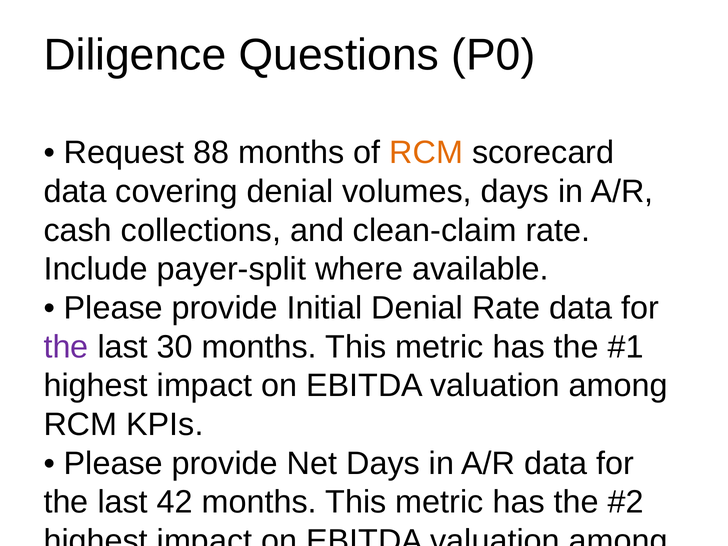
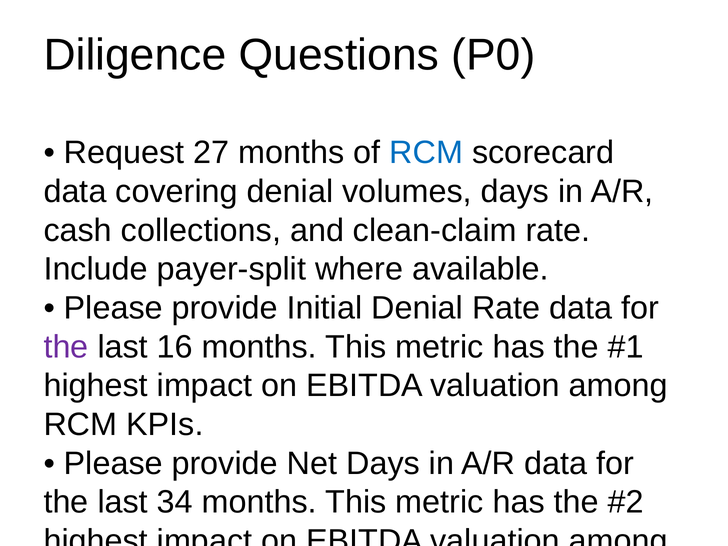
88: 88 -> 27 (211, 153)
RCM colour: orange -> blue (426, 153)
30: 30 -> 16 (175, 347)
42: 42 -> 34 (175, 502)
